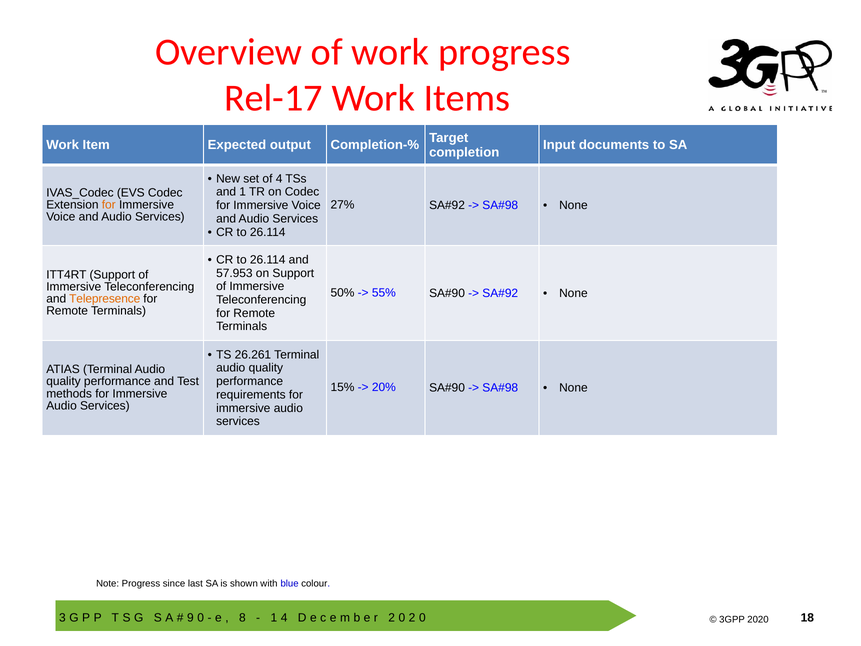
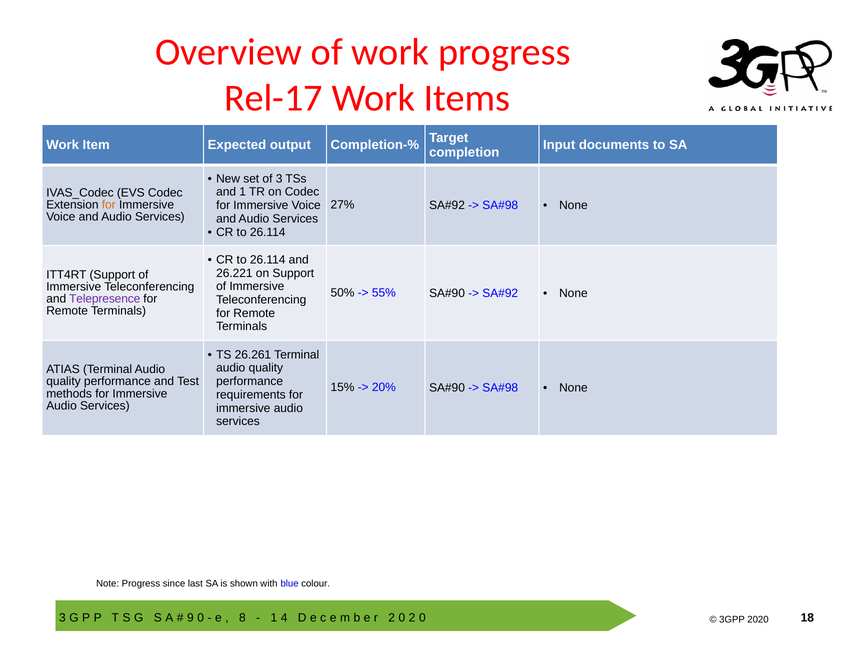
of 4: 4 -> 3 (279, 179)
57.953: 57.953 -> 26.221 (234, 273)
Telepresence colour: orange -> purple (105, 299)
